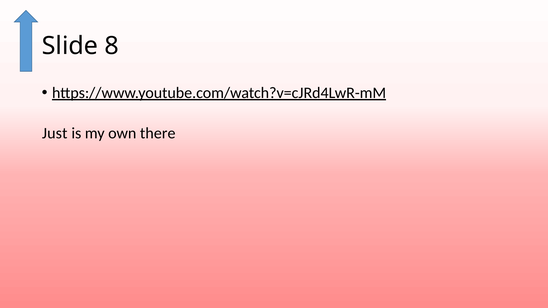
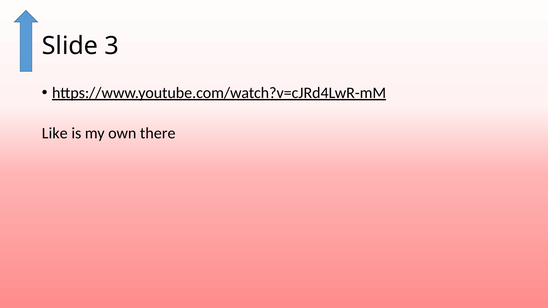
8: 8 -> 3 (112, 46)
Just: Just -> Like (55, 133)
